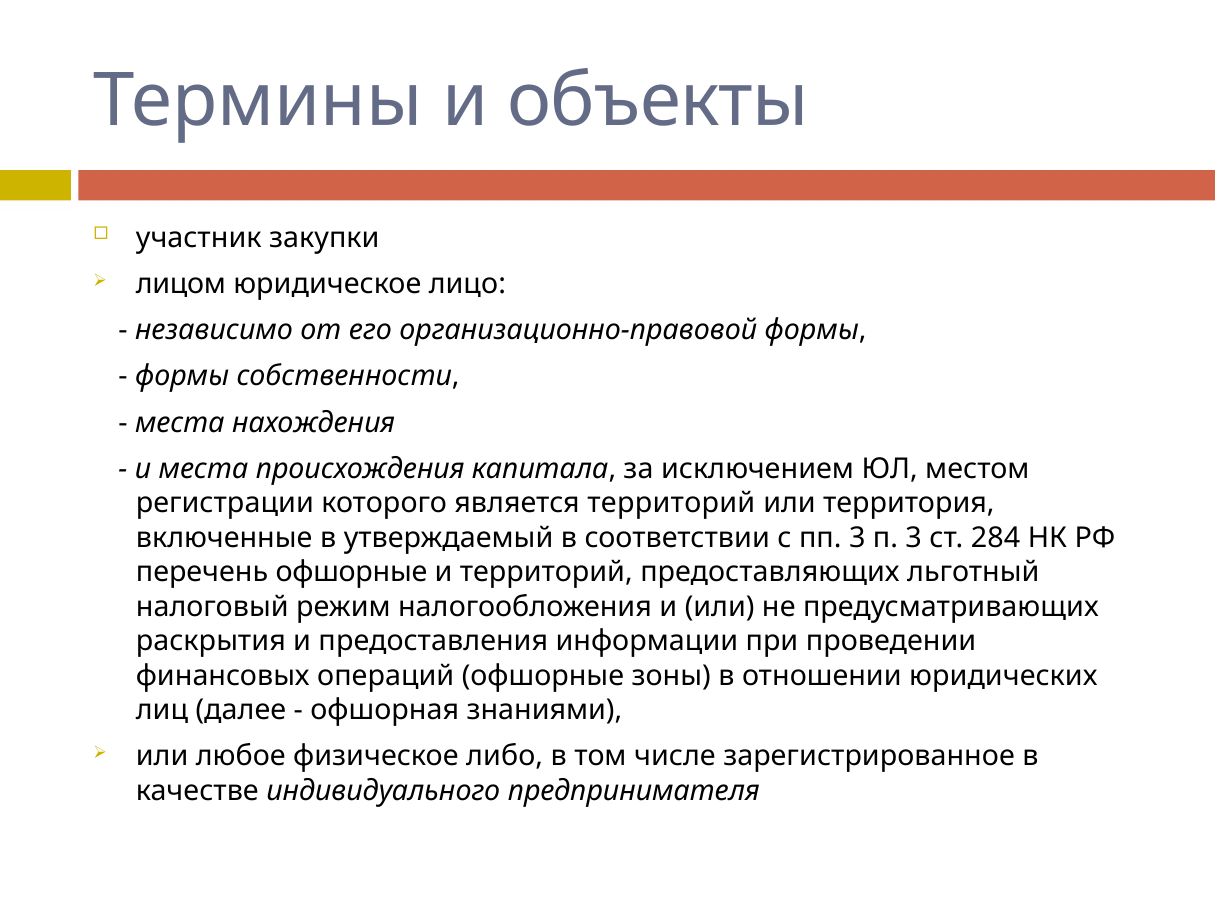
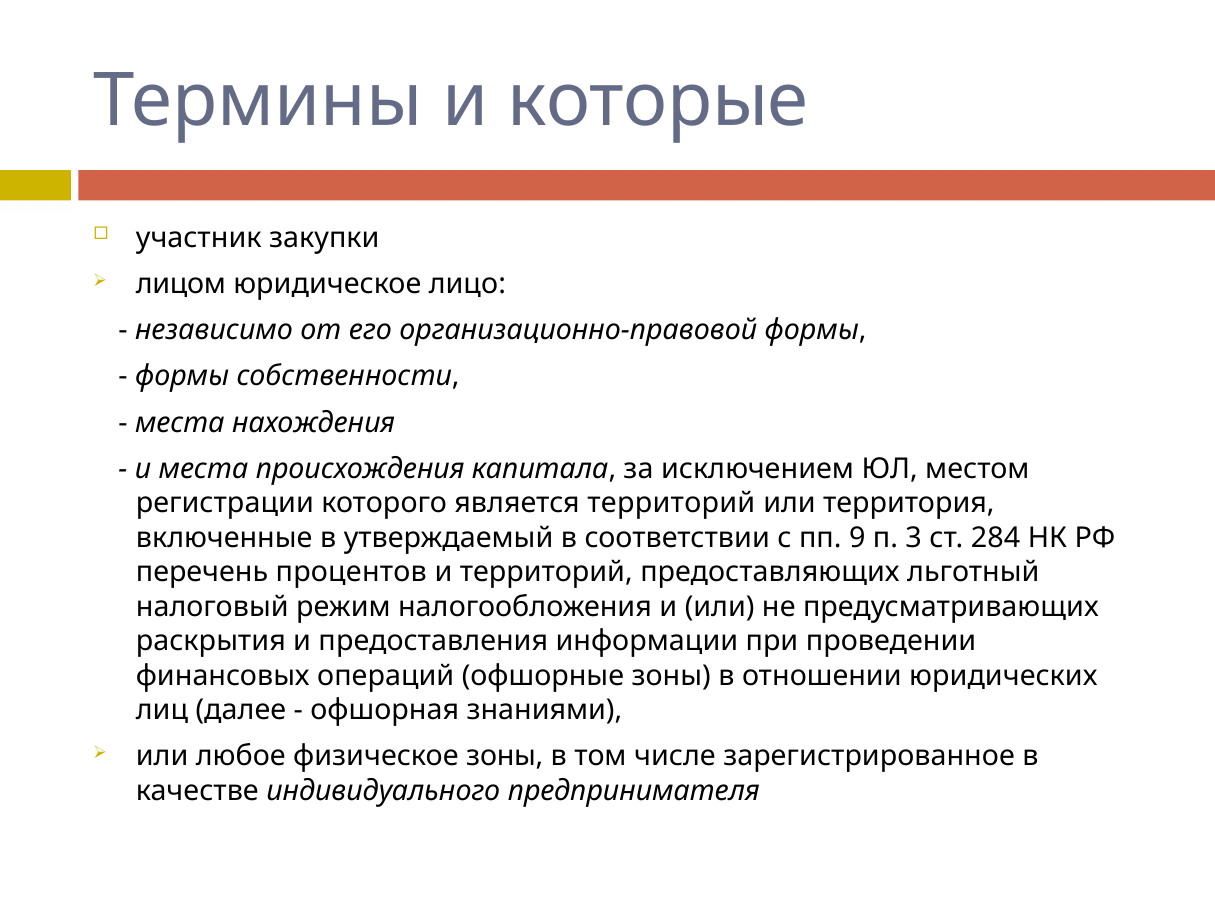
объекты: объекты -> которые (658, 101)
пп 3: 3 -> 9 (857, 538)
перечень офшорные: офшорные -> процентов (351, 572)
физическое либо: либо -> зоны (505, 756)
